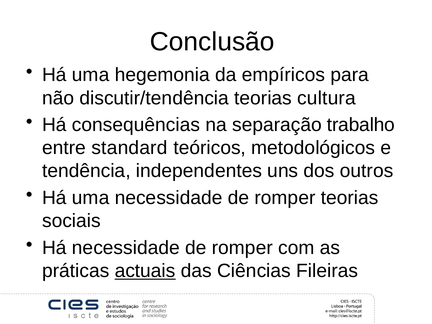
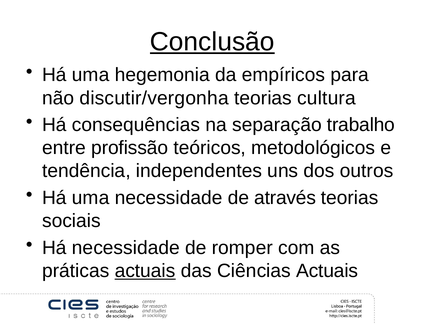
Conclusão underline: none -> present (212, 42)
discutir/tendência: discutir/tendência -> discutir/vergonha (154, 98)
standard: standard -> profissão (130, 148)
uma necessidade de romper: romper -> através (285, 198)
Ciências Fileiras: Fileiras -> Actuais (327, 271)
